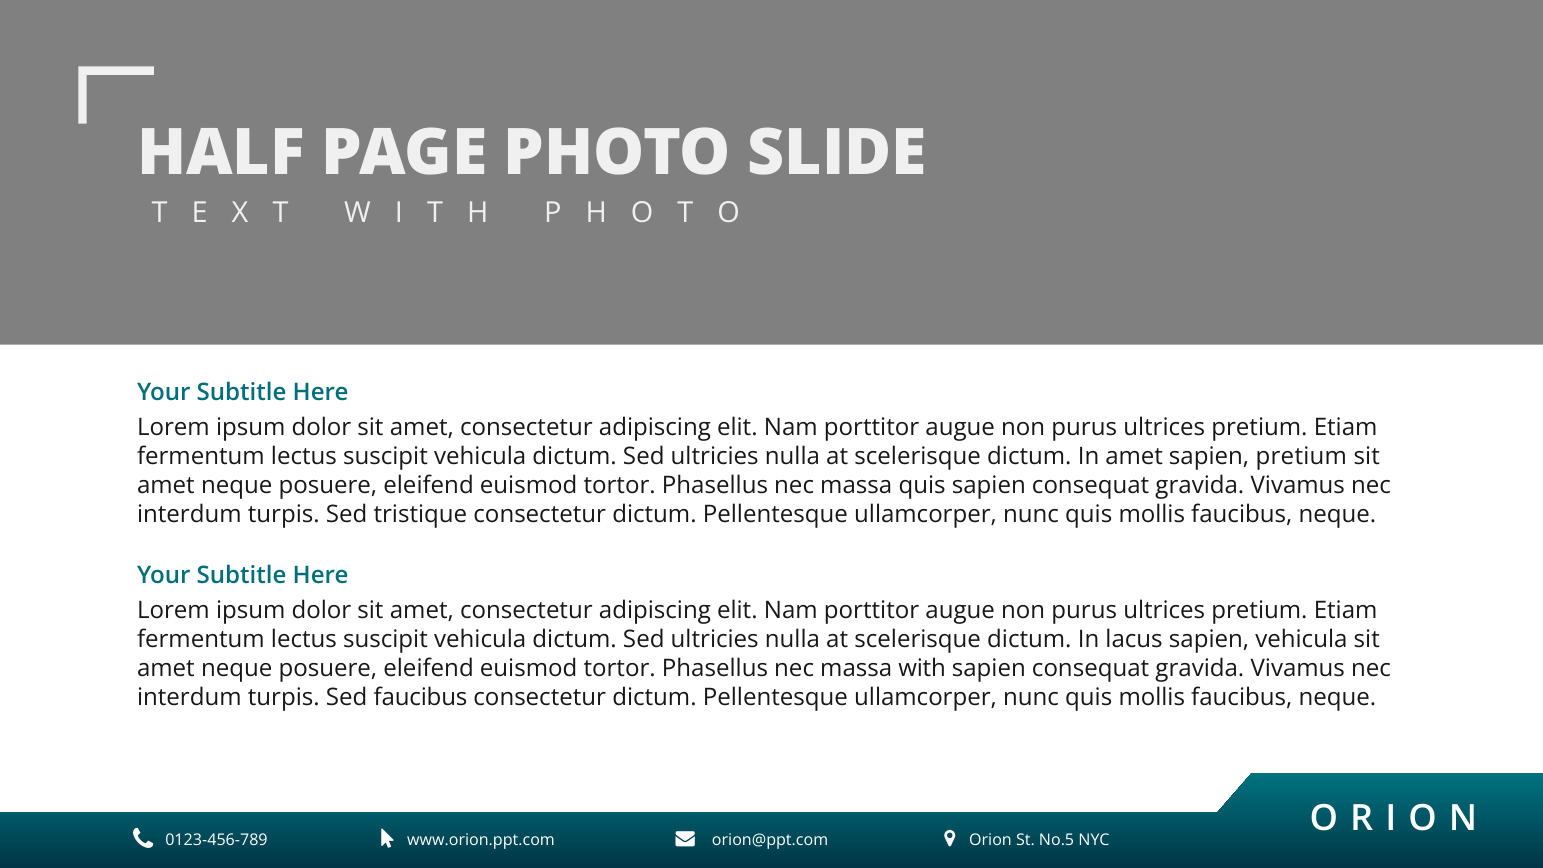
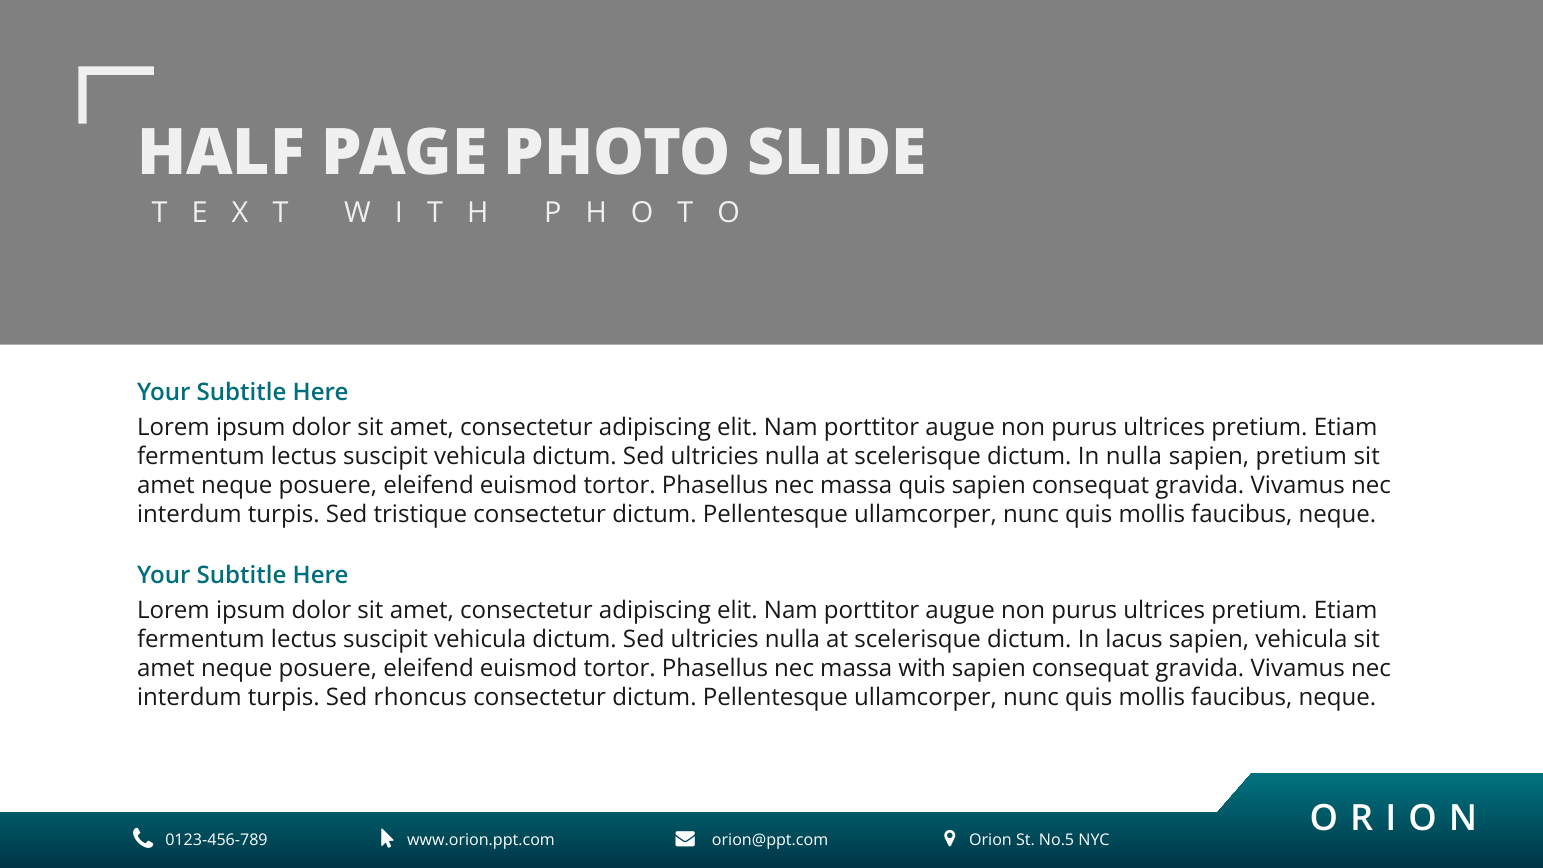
In amet: amet -> nulla (1134, 457)
Sed faucibus: faucibus -> rhoncus (420, 697)
